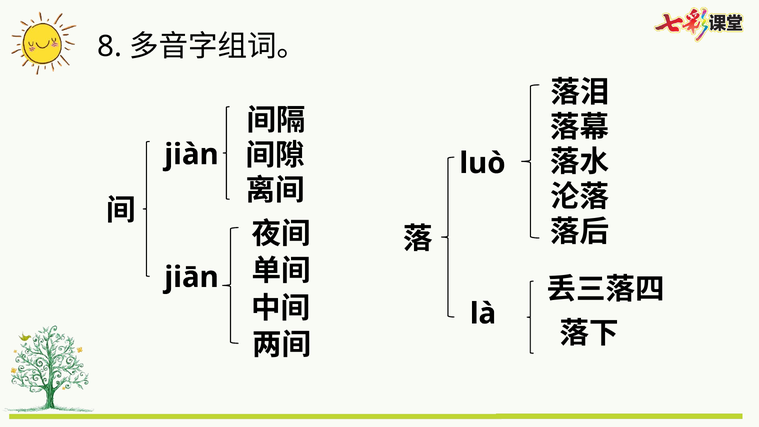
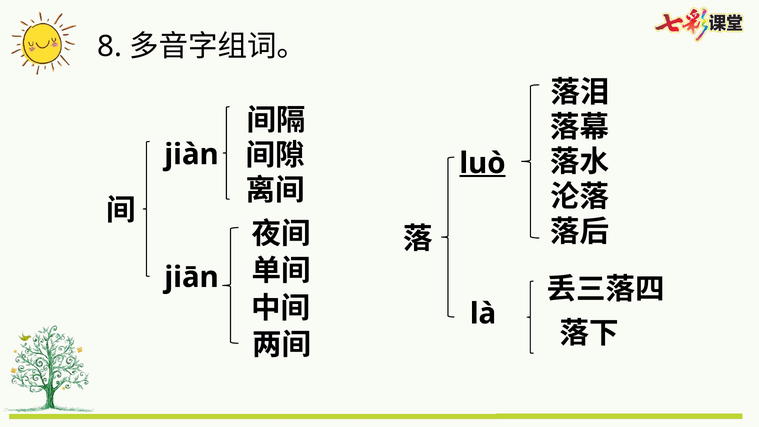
luò underline: none -> present (482, 163)
